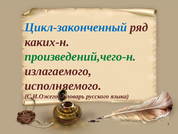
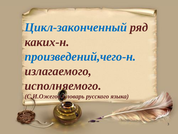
произведений,чего-н colour: green -> blue (80, 56)
